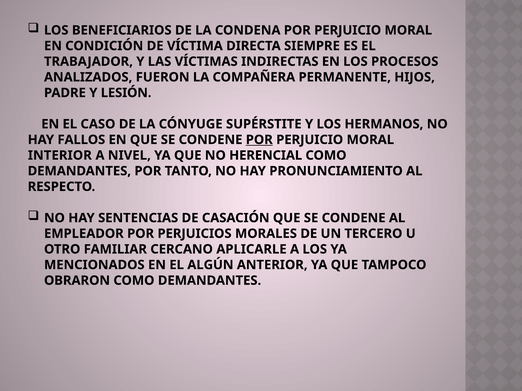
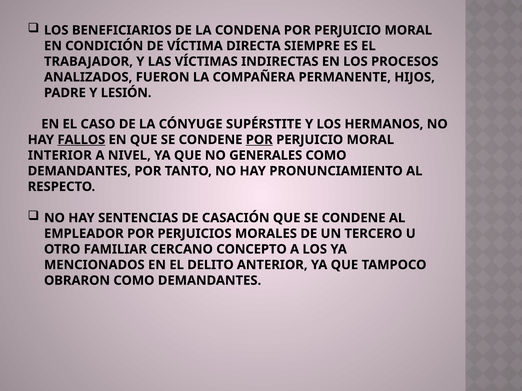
FALLOS underline: none -> present (81, 140)
HERENCIAL: HERENCIAL -> GENERALES (266, 156)
APLICARLE: APLICARLE -> CONCEPTO (252, 250)
ALGÚN: ALGÚN -> DELITO (210, 265)
